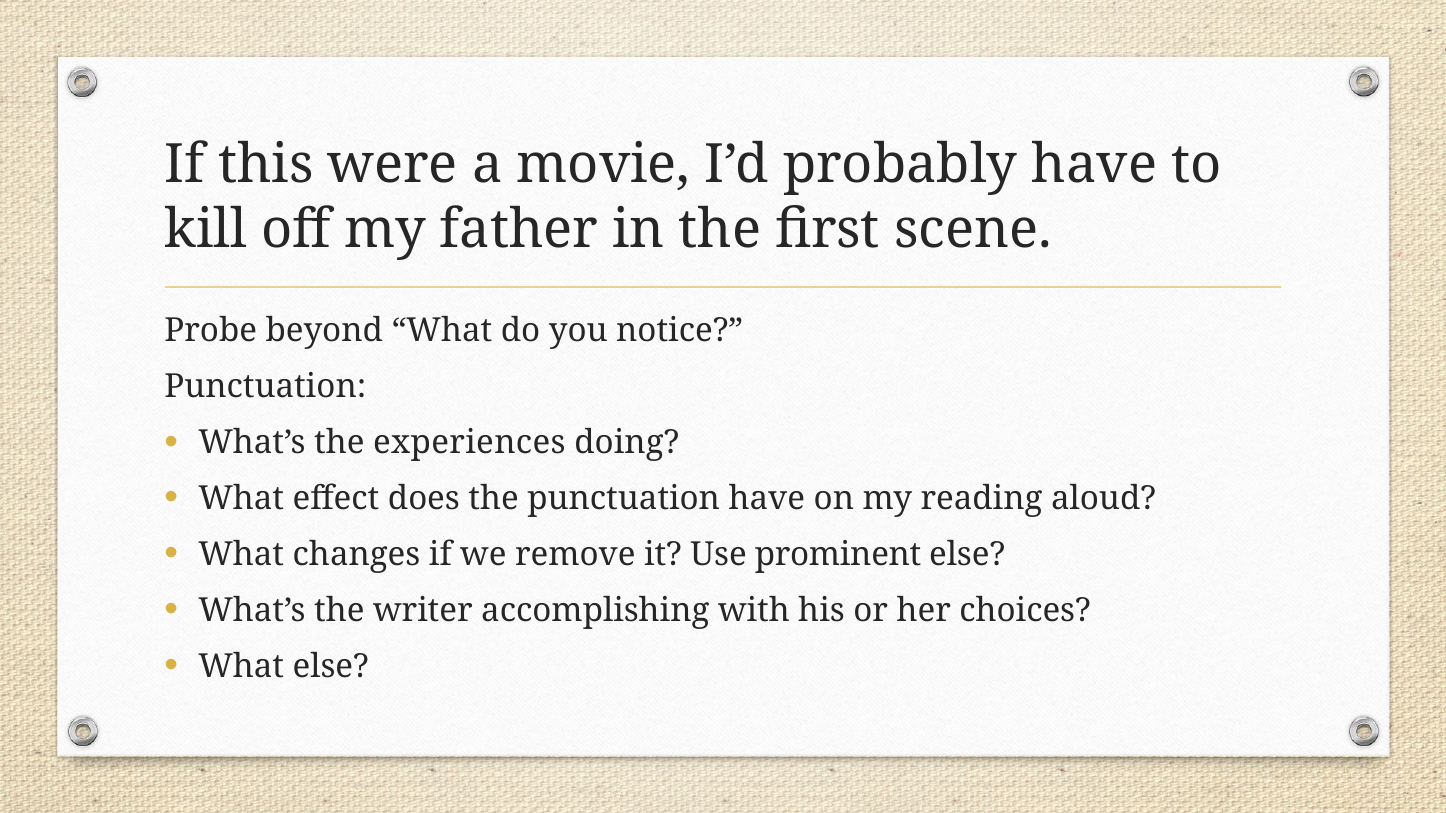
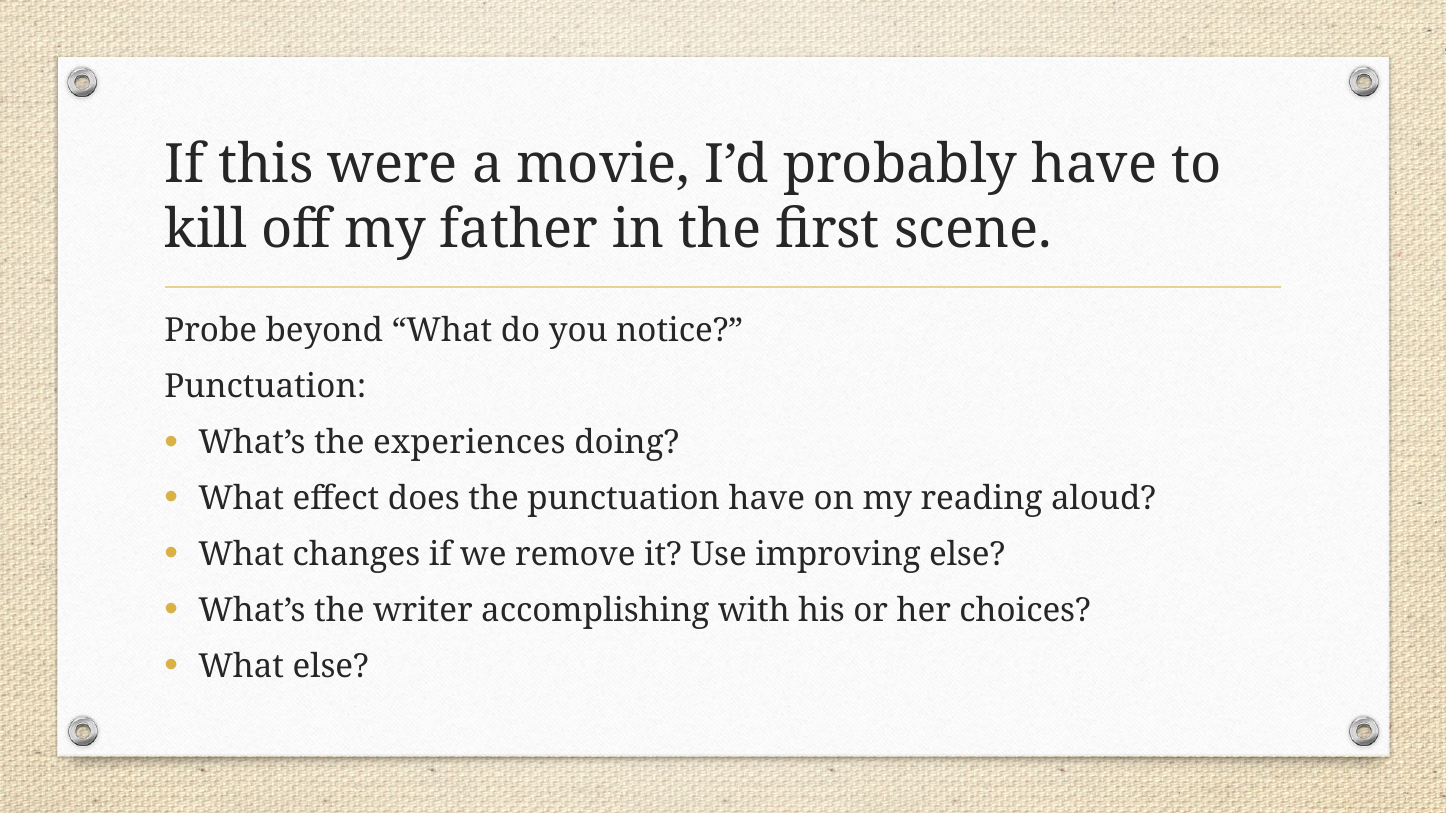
prominent: prominent -> improving (838, 555)
